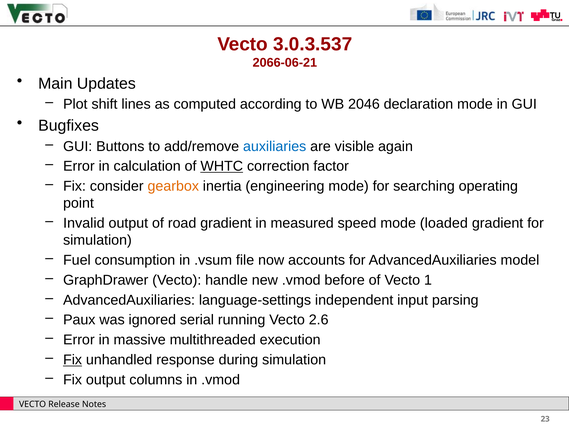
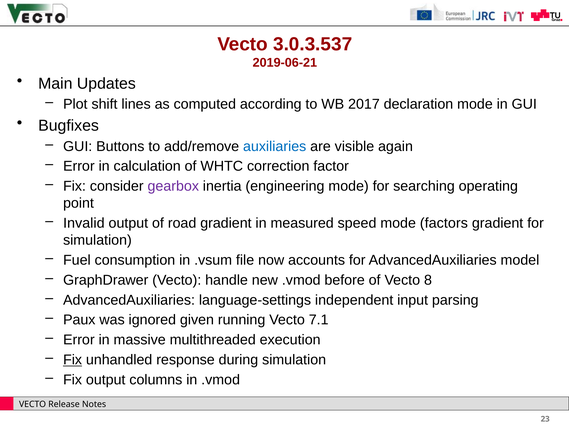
2066-06-21: 2066-06-21 -> 2019-06-21 (285, 63)
2046: 2046 -> 2017 (364, 104)
WHTC underline: present -> none (222, 166)
gearbox colour: orange -> purple (173, 186)
loaded: loaded -> factors (444, 223)
1: 1 -> 8 (428, 280)
serial: serial -> given (197, 320)
2.6: 2.6 -> 7.1 (319, 320)
